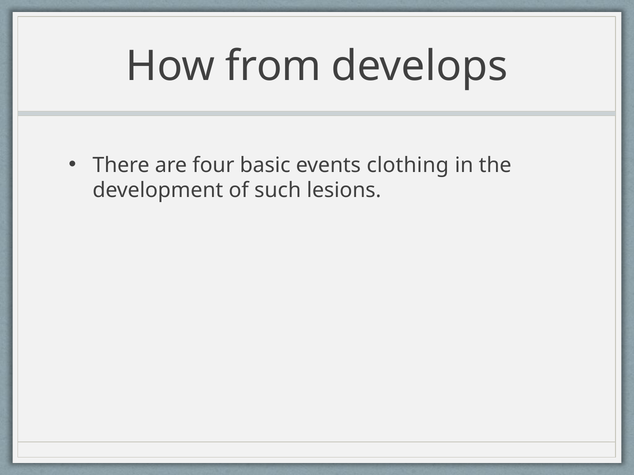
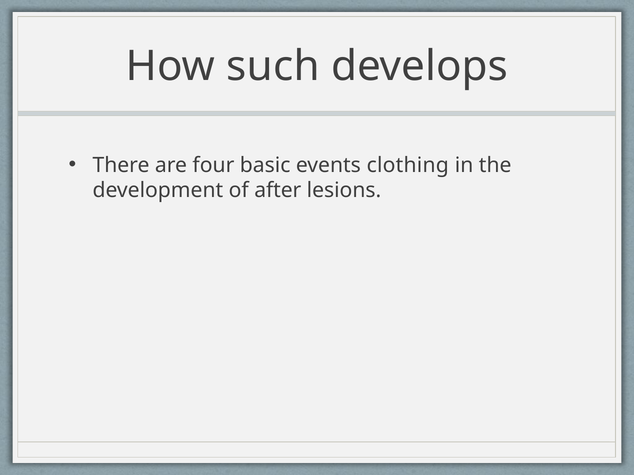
from: from -> such (273, 66)
such: such -> after (278, 191)
